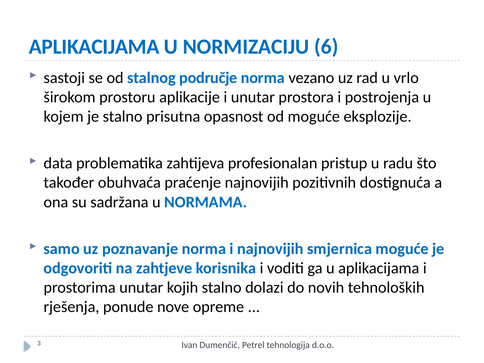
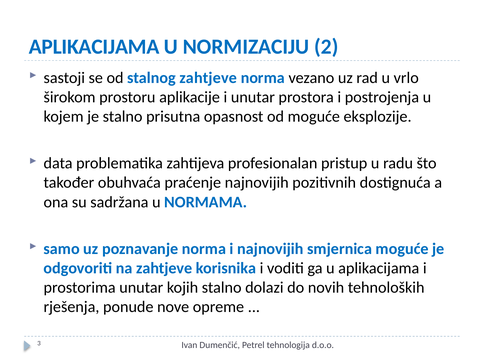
6: 6 -> 2 (326, 47)
stalnog područje: područje -> zahtjeve (208, 78)
